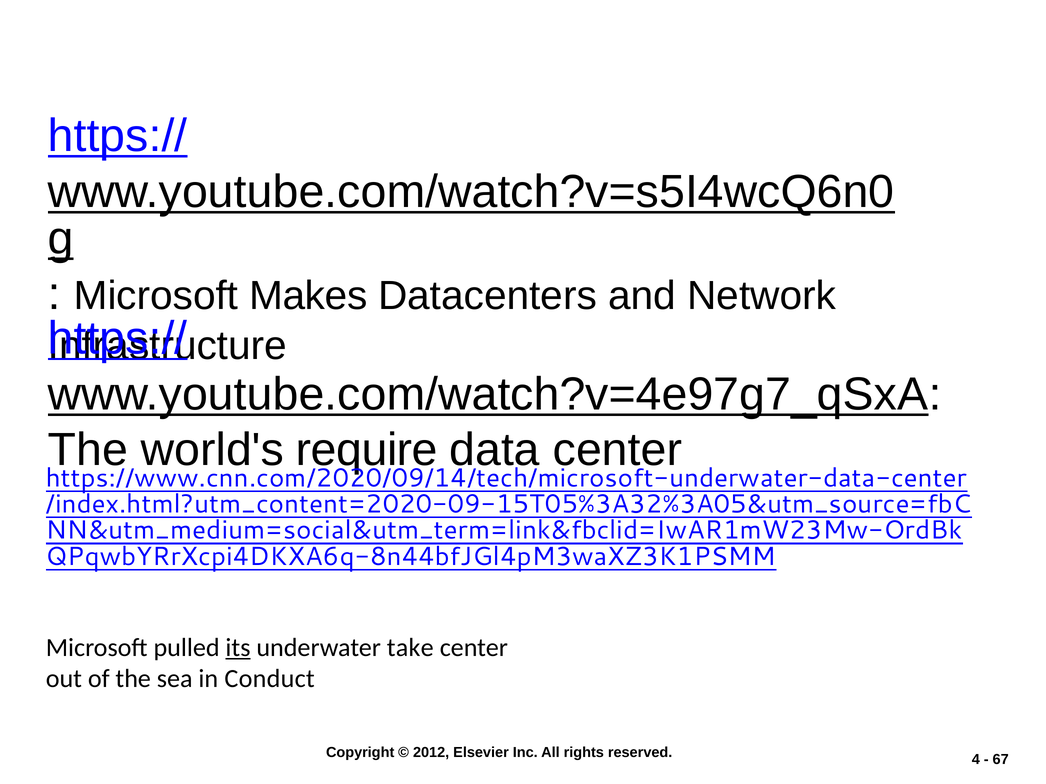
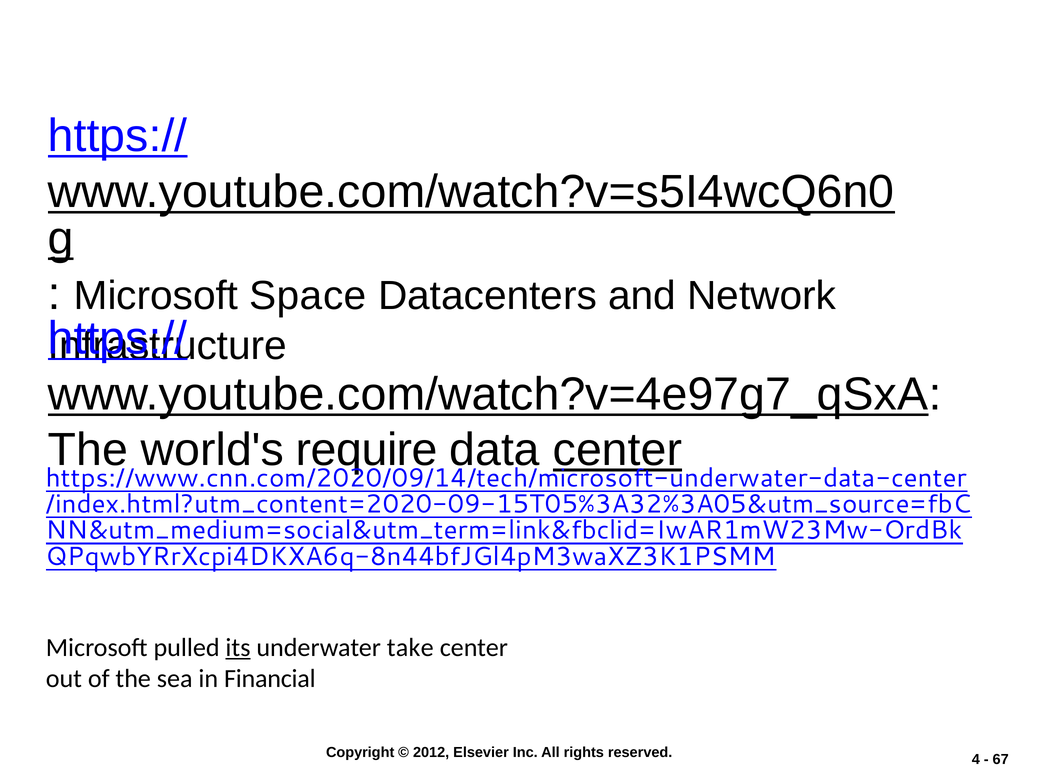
Makes: Makes -> Space (308, 296)
center underline: none -> present (617, 450)
Conduct: Conduct -> Financial (270, 679)
